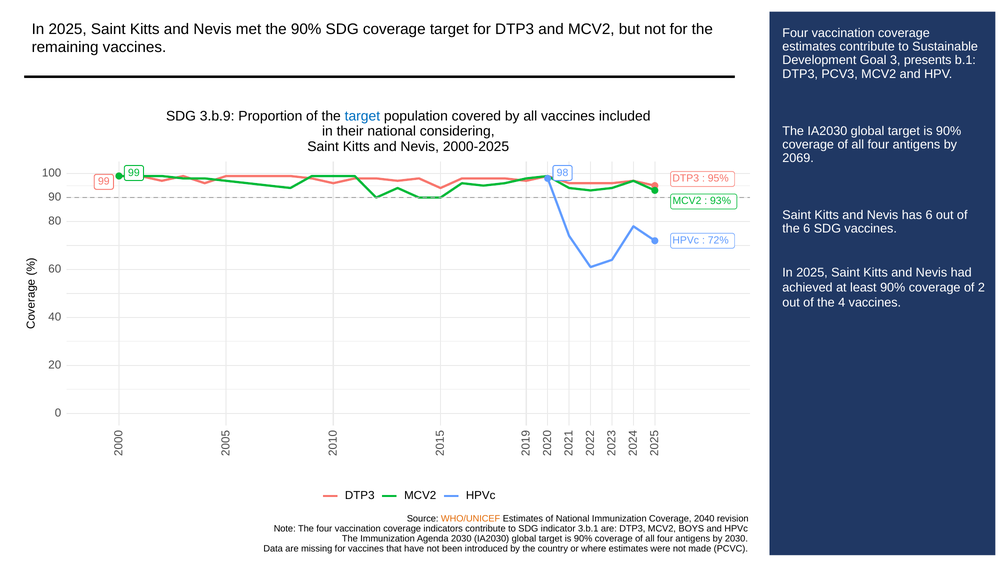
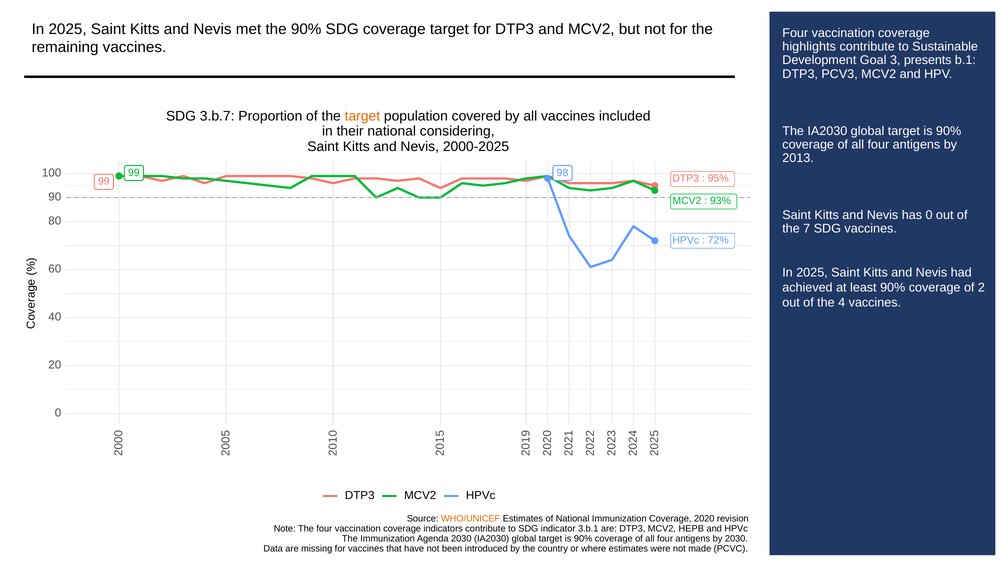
estimates: estimates -> highlights (809, 47)
3.b.9: 3.b.9 -> 3.b.7 (217, 116)
target colour: blue -> orange (362, 116)
2069: 2069 -> 2013 (798, 158)
has 6: 6 -> 0 (929, 215)
the 6: 6 -> 7 (807, 229)
2040: 2040 -> 2020 (704, 519)
BOYS: BOYS -> HEPB (691, 529)
